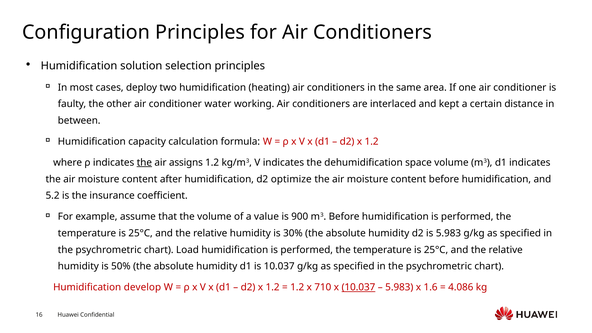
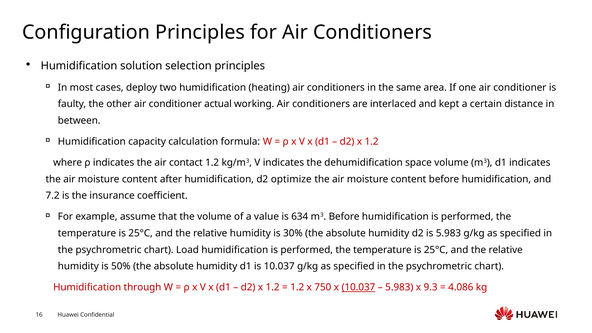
water: water -> actual (218, 104)
the underline: present -> none (144, 163)
assigns: assigns -> contact (186, 163)
5.2: 5.2 -> 7.2 (53, 196)
900: 900 -> 634 (300, 217)
develop: develop -> through (143, 287)
710: 710 -> 750 (323, 287)
1.6: 1.6 -> 9.3 (431, 287)
